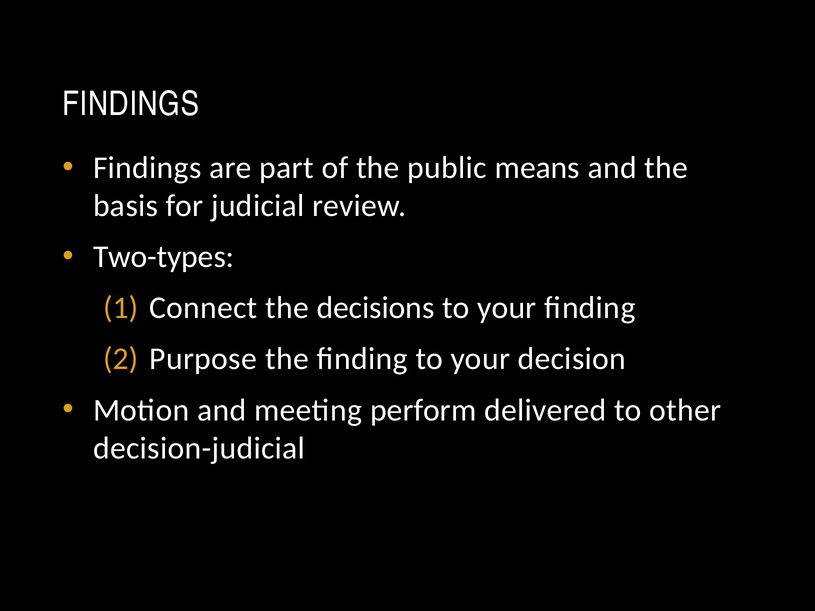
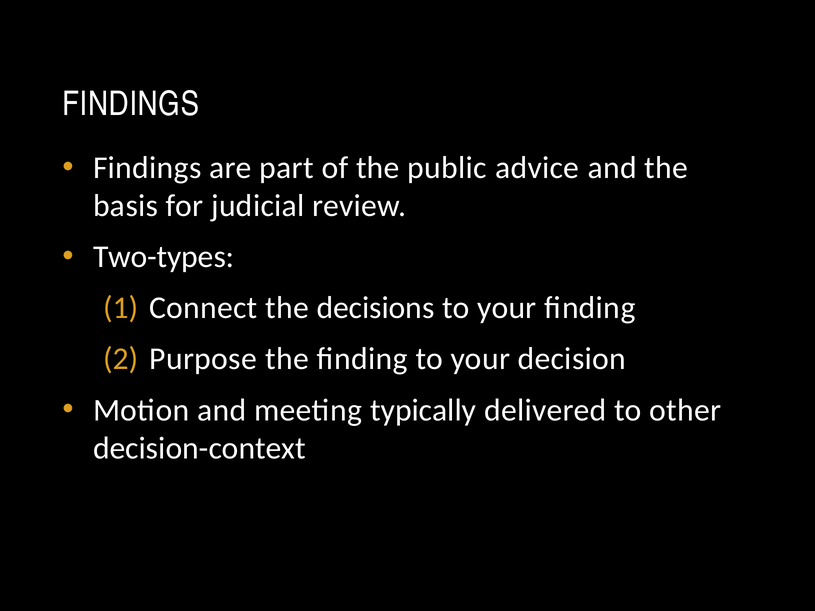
means: means -> advice (537, 168)
perform: perform -> typically (423, 410)
decision-judicial: decision-judicial -> decision-context (199, 448)
